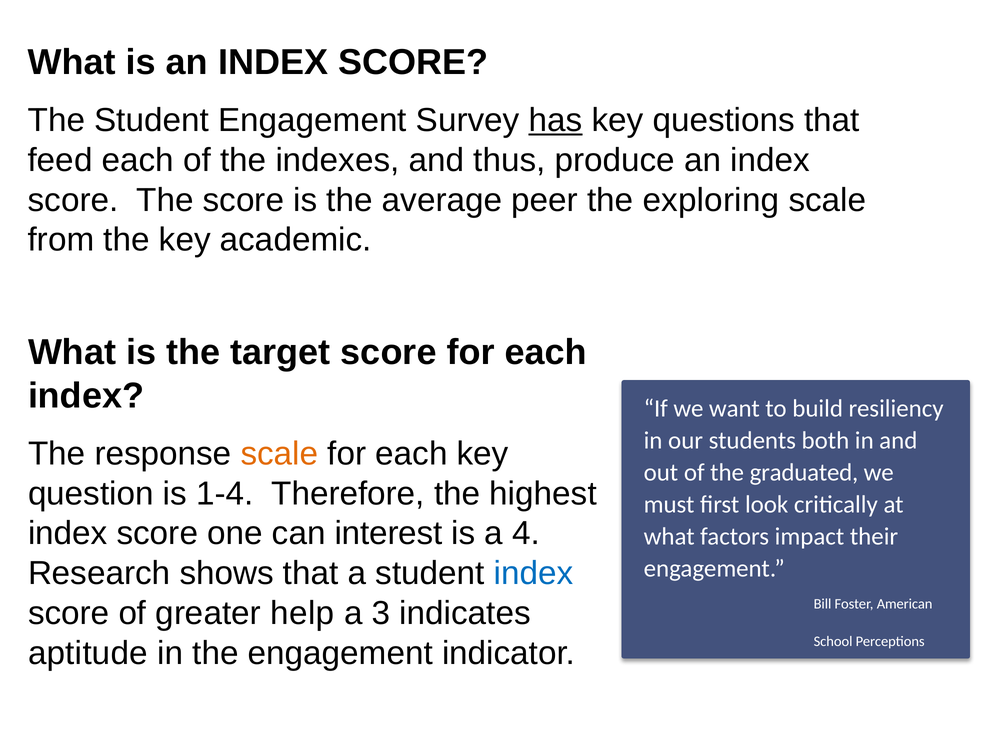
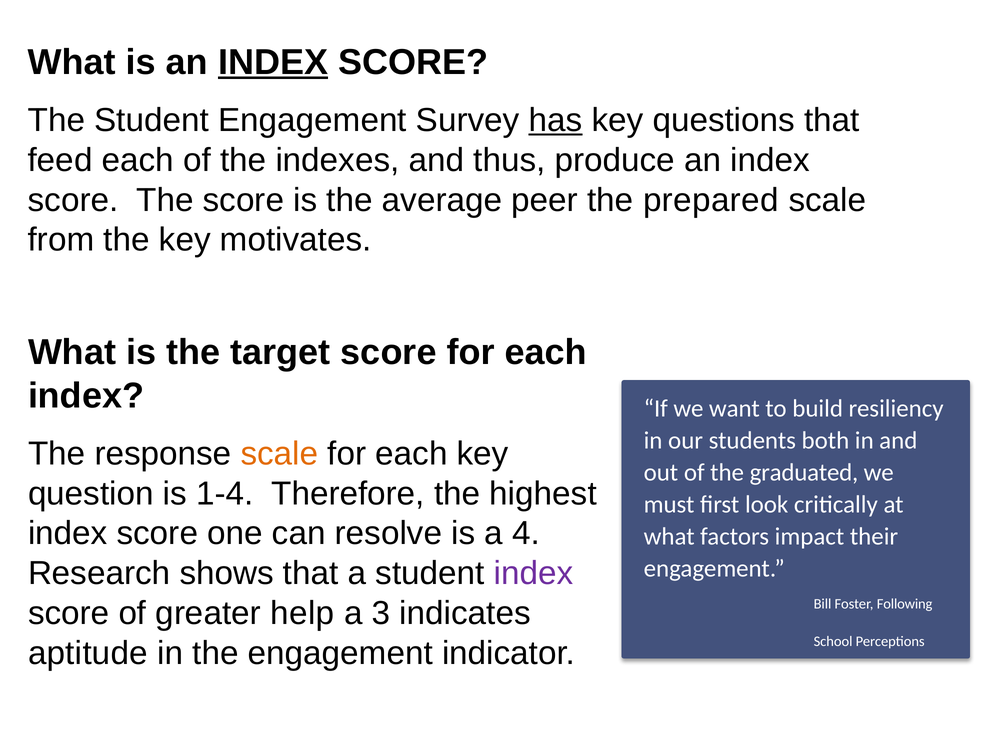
INDEX underline: none -> present (273, 62)
exploring: exploring -> prepared (711, 200)
academic: academic -> motivates (296, 240)
interest: interest -> resolve (388, 534)
index colour: blue -> purple (534, 574)
American: American -> Following (905, 604)
